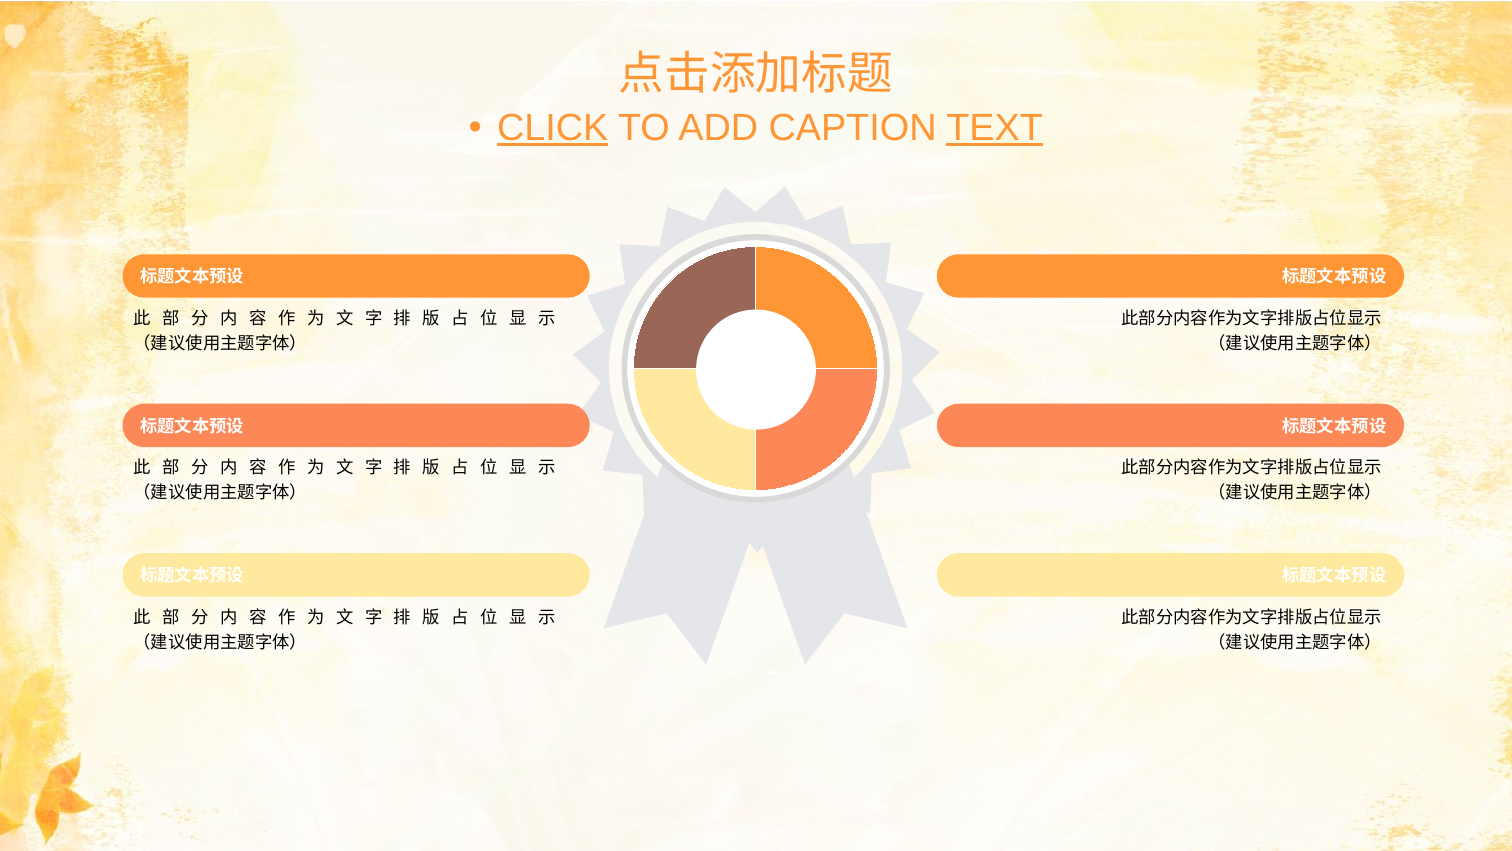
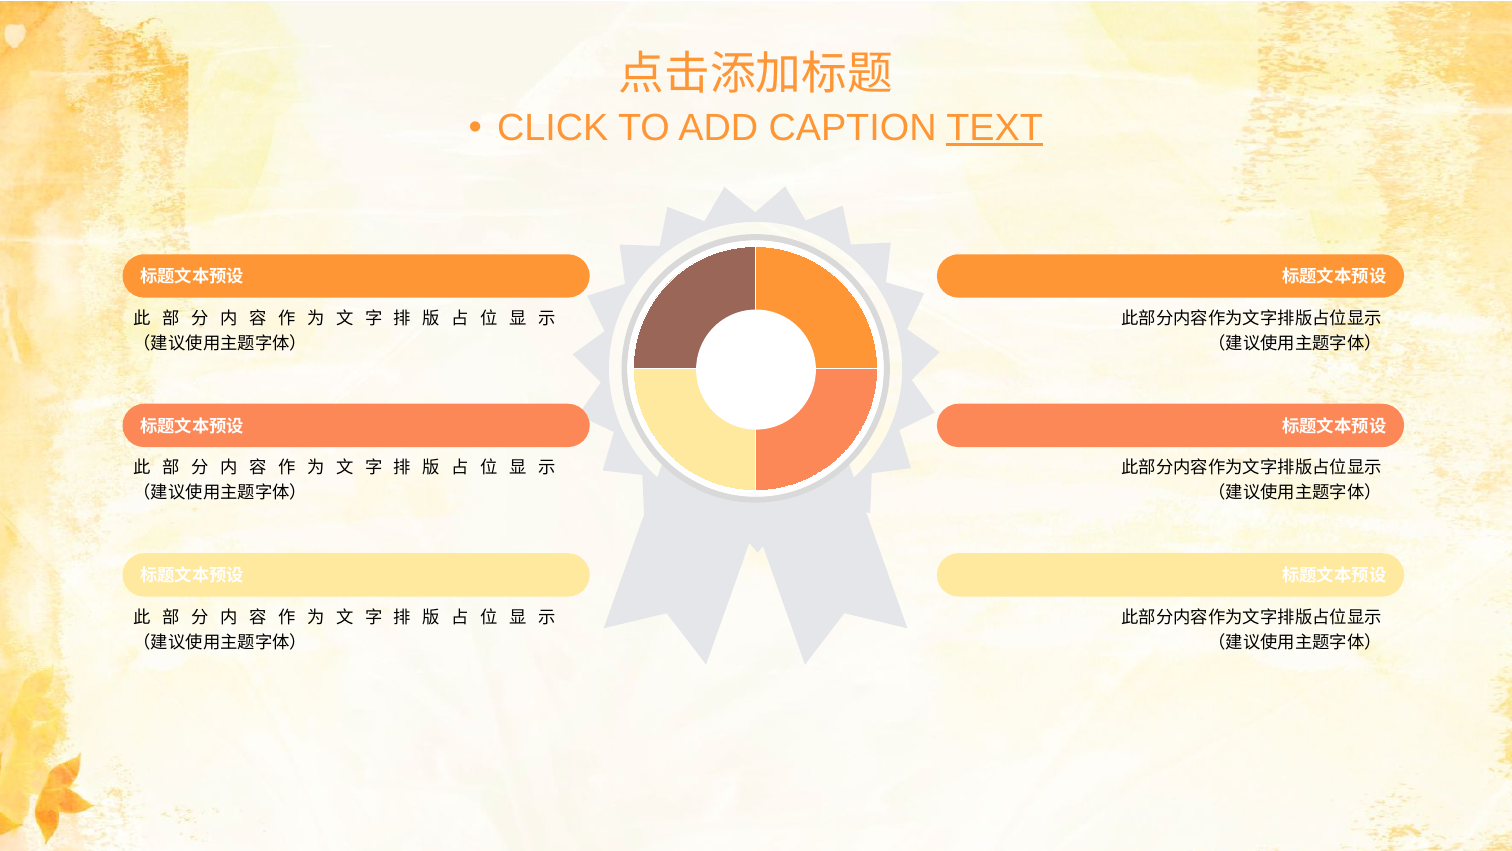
CLICK underline: present -> none (553, 128)
